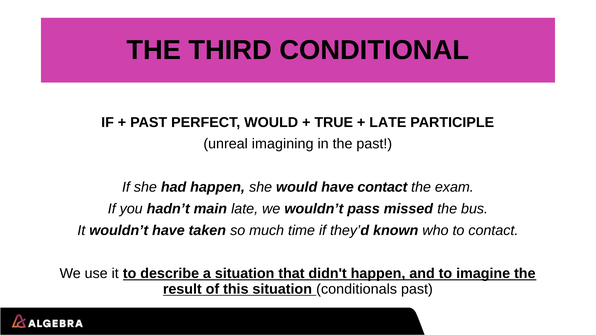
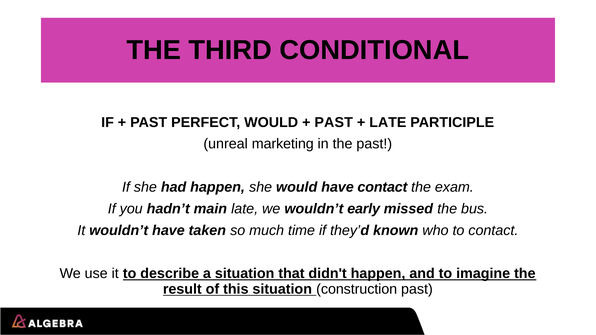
TRUE: TRUE -> PAST (334, 122)
imagining: imagining -> marketing (283, 144)
pass: pass -> early (364, 209)
conditionals: conditionals -> construction (357, 289)
